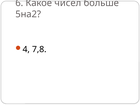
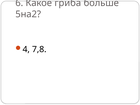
чисел: чисел -> гриба (68, 3)
